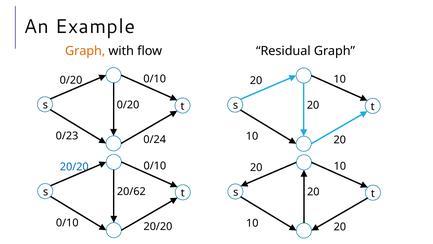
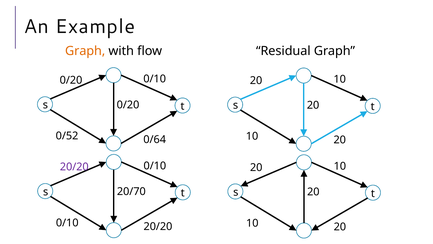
0/23: 0/23 -> 0/52 (67, 136)
0/24: 0/24 -> 0/64 (155, 139)
20/20 colour: blue -> purple (74, 167)
20/62: 20/62 -> 20/70 (131, 191)
